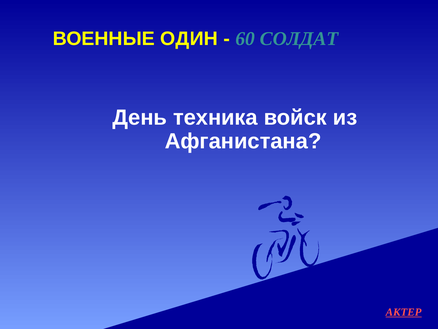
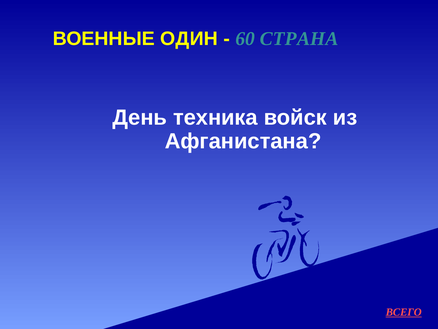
СОЛДАТ: СОЛДАТ -> СТРАНА (299, 39)
АКТЕР: АКТЕР -> ВСЕГО (404, 312)
